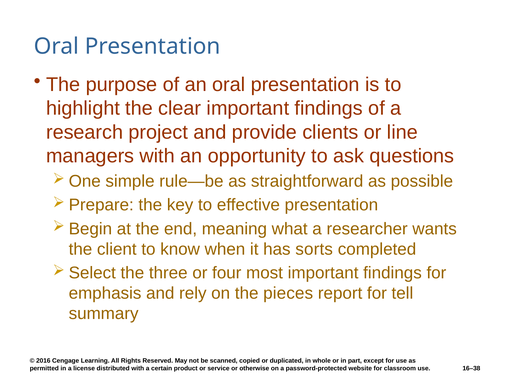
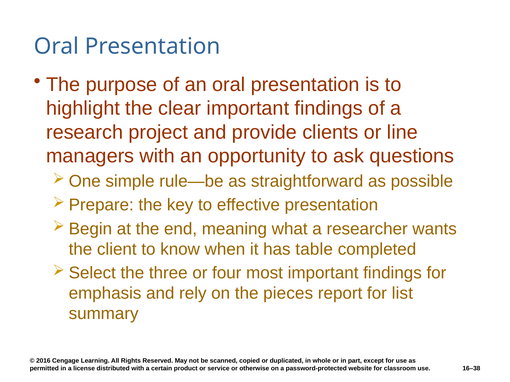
sorts: sorts -> table (314, 249)
tell: tell -> list (402, 294)
